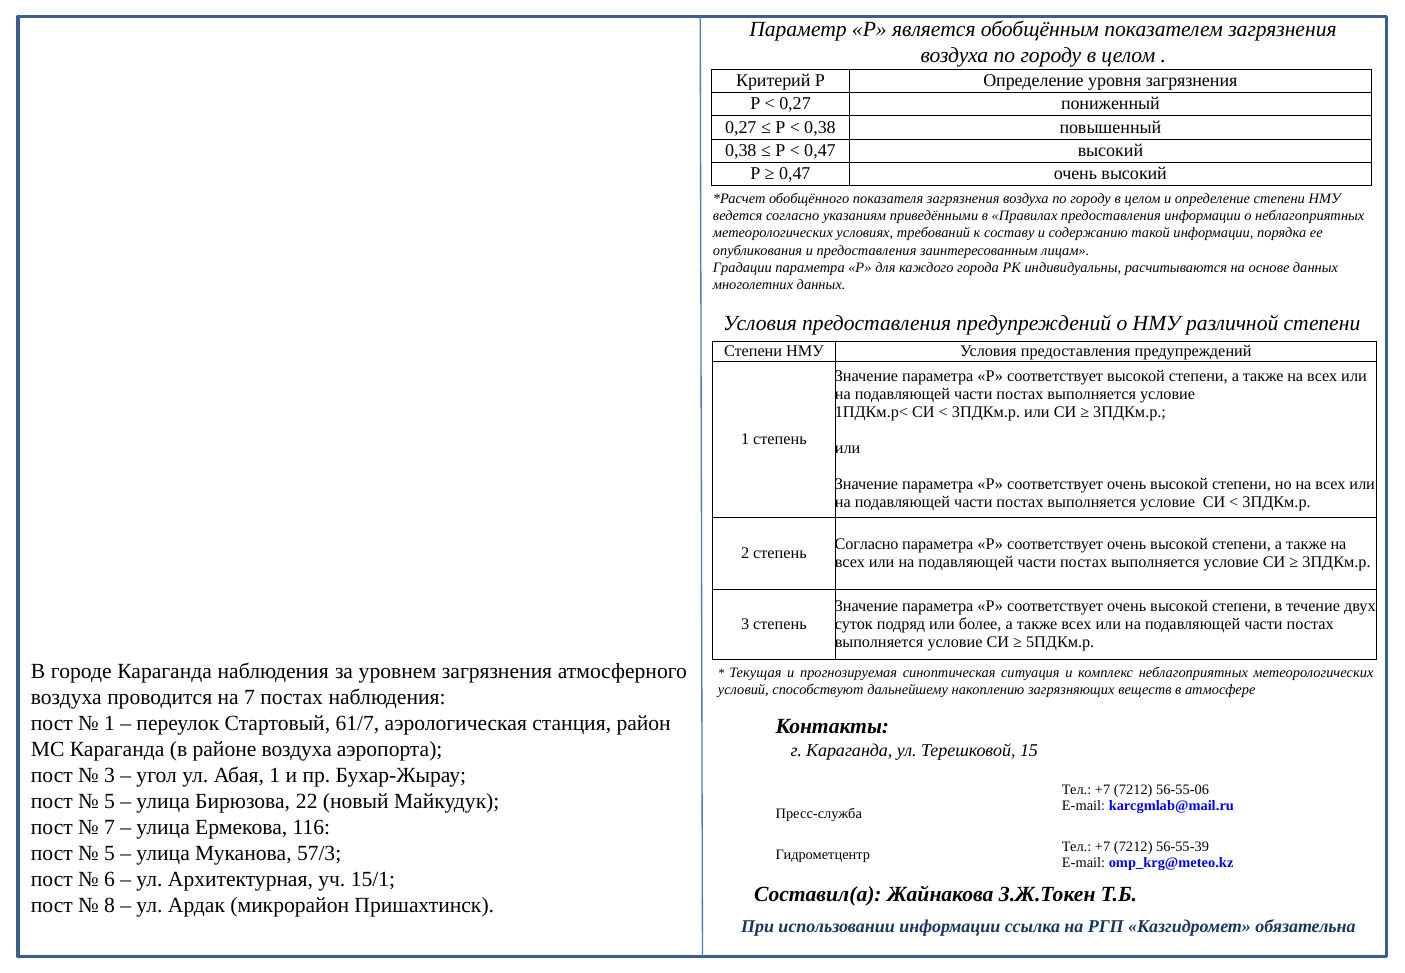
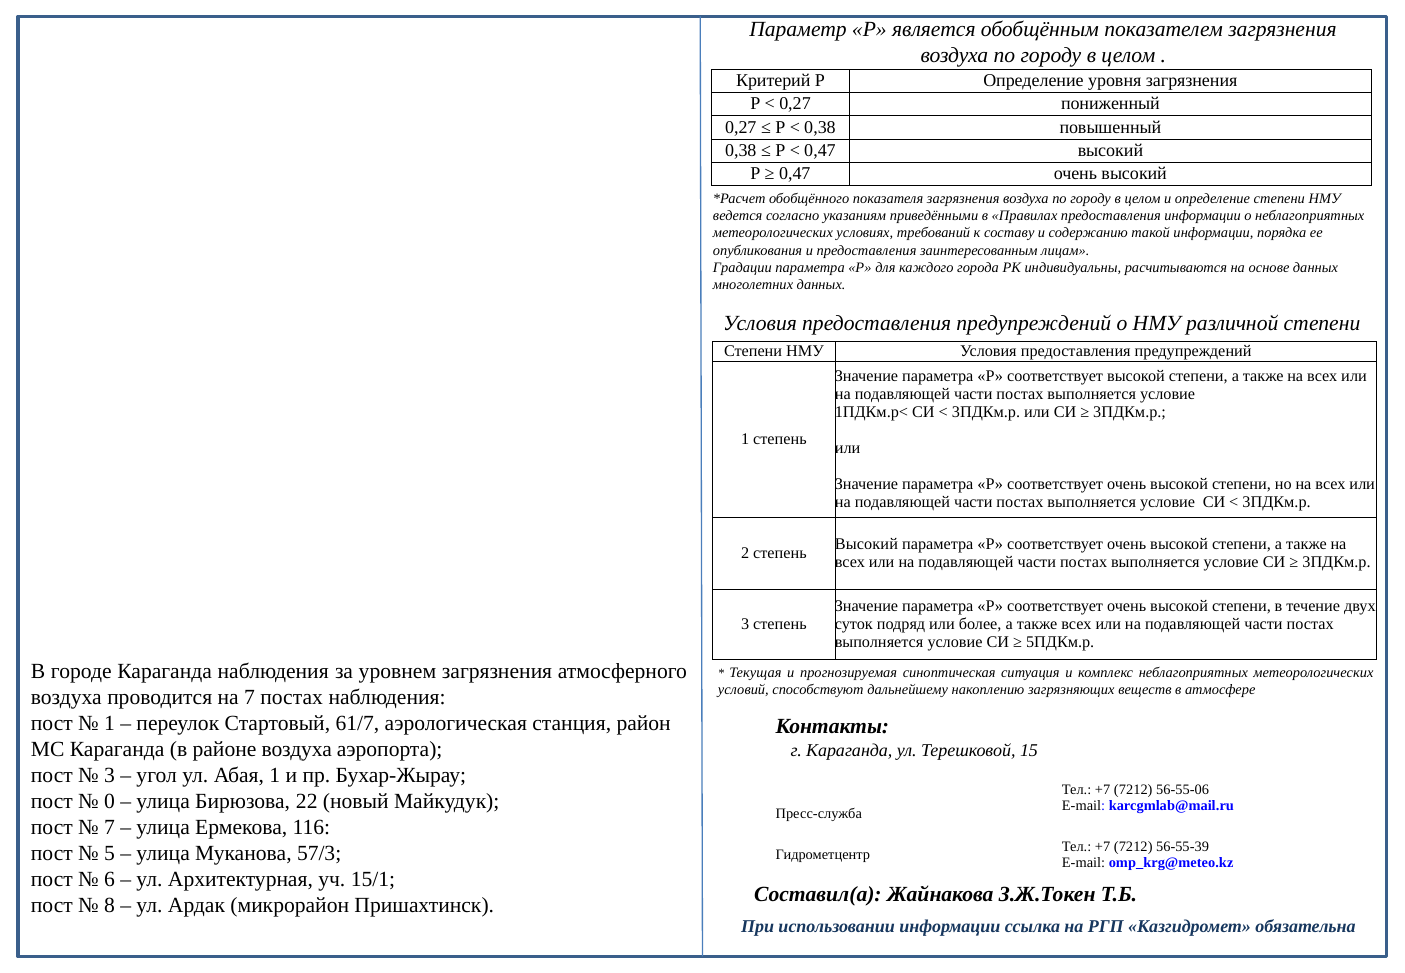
Согласно: Согласно -> Высокий (866, 544)
5: 5 -> 0 (110, 801)
